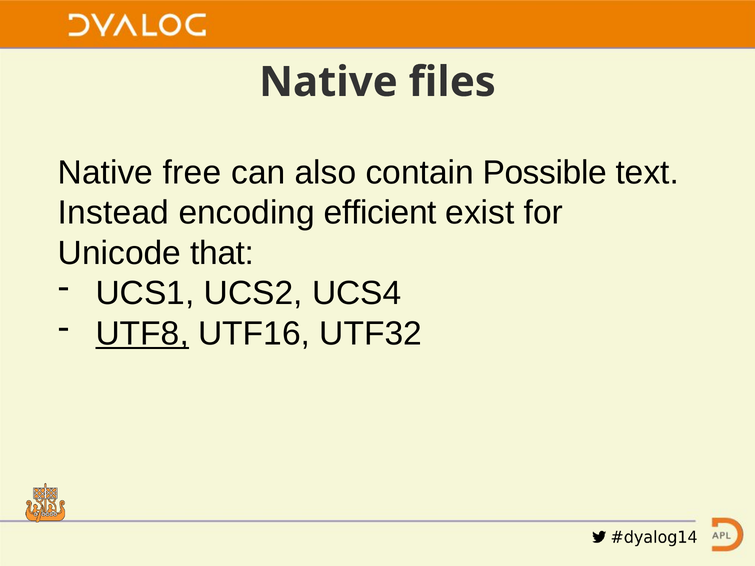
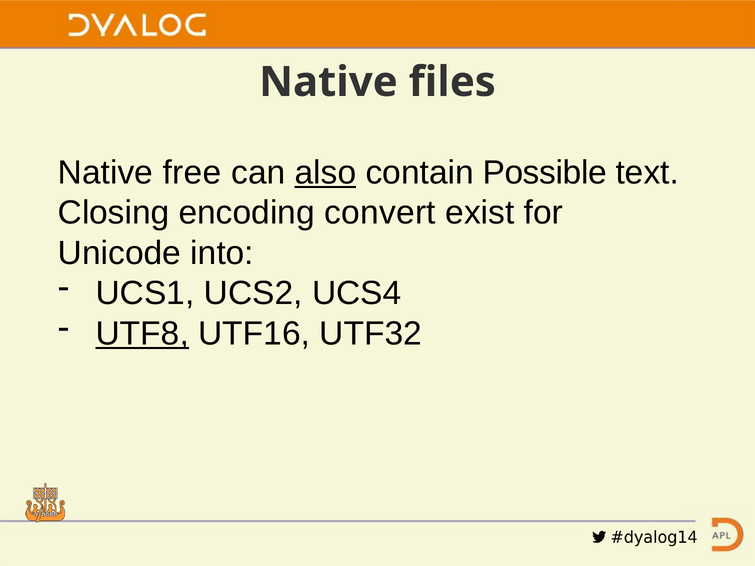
also underline: none -> present (325, 173)
Instead: Instead -> Closing (114, 213)
efficient: efficient -> convert (380, 213)
that: that -> into (222, 253)
